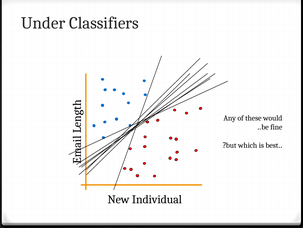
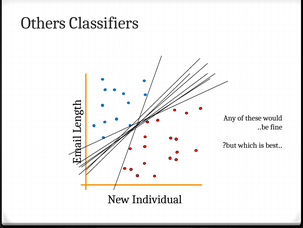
Under: Under -> Others (43, 23)
